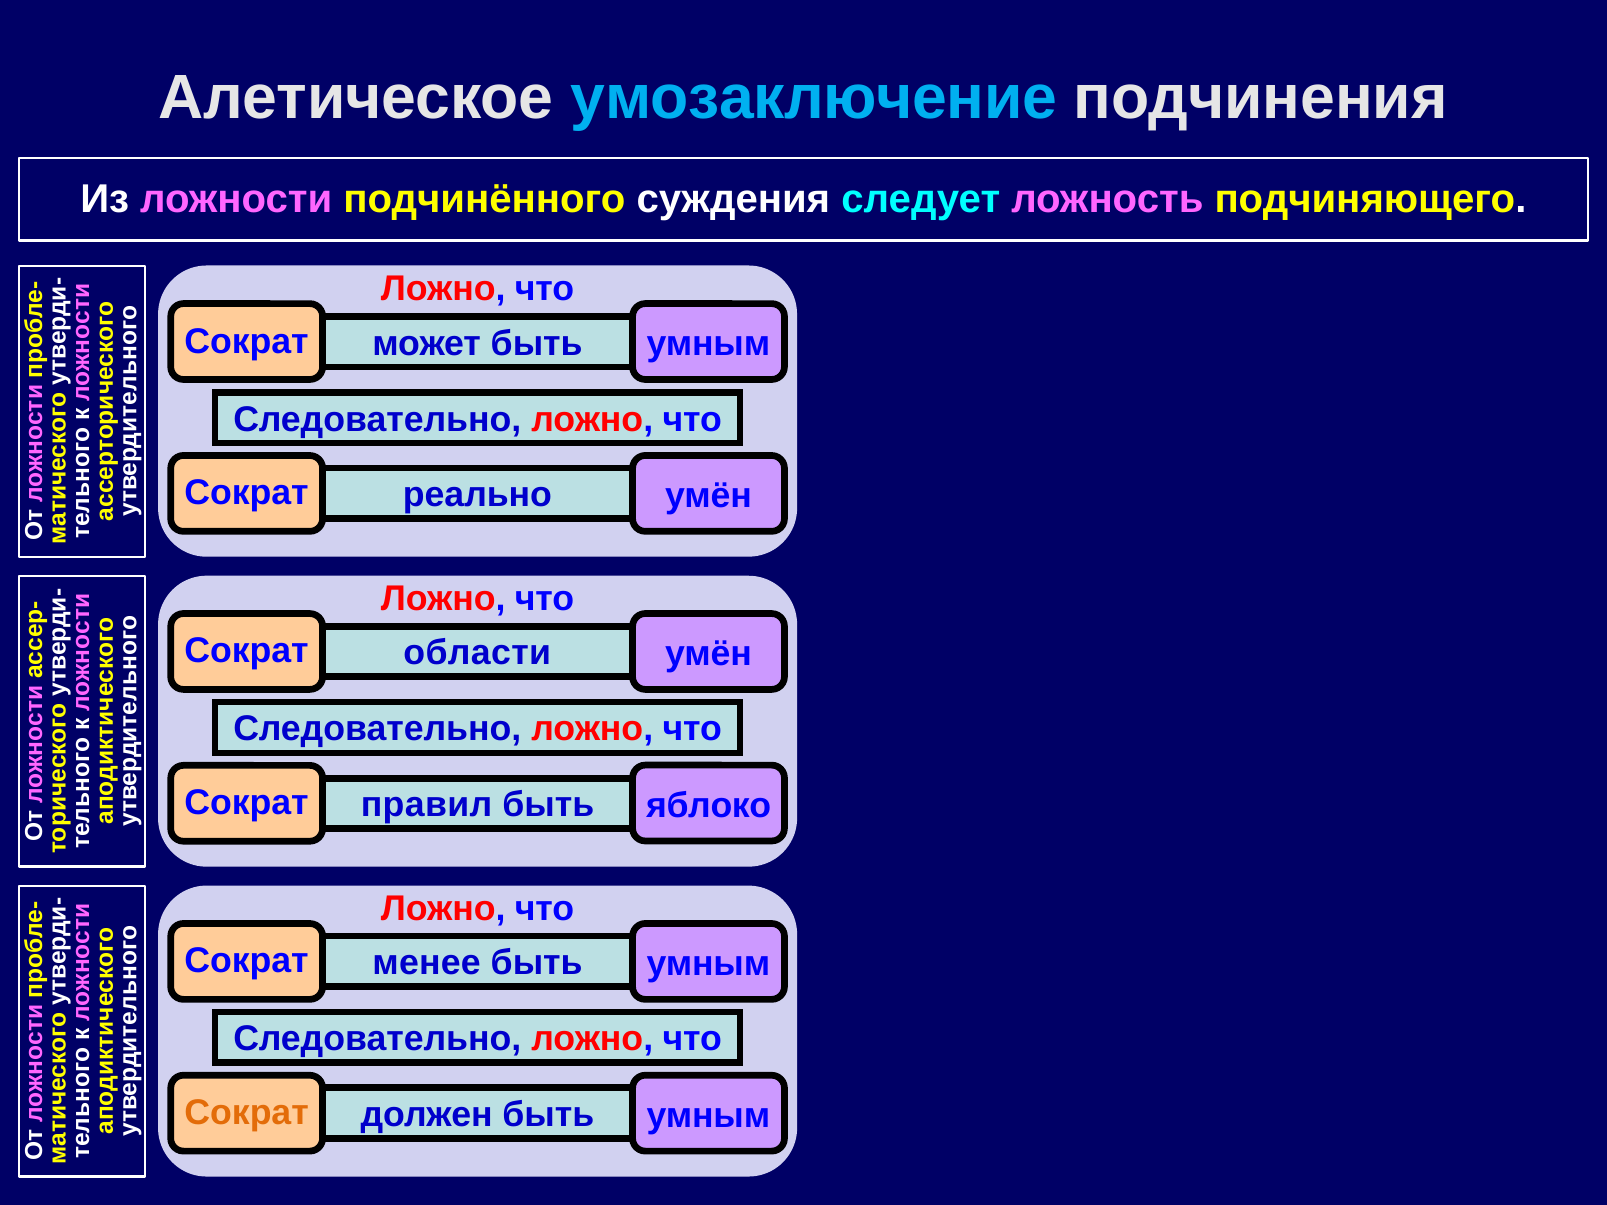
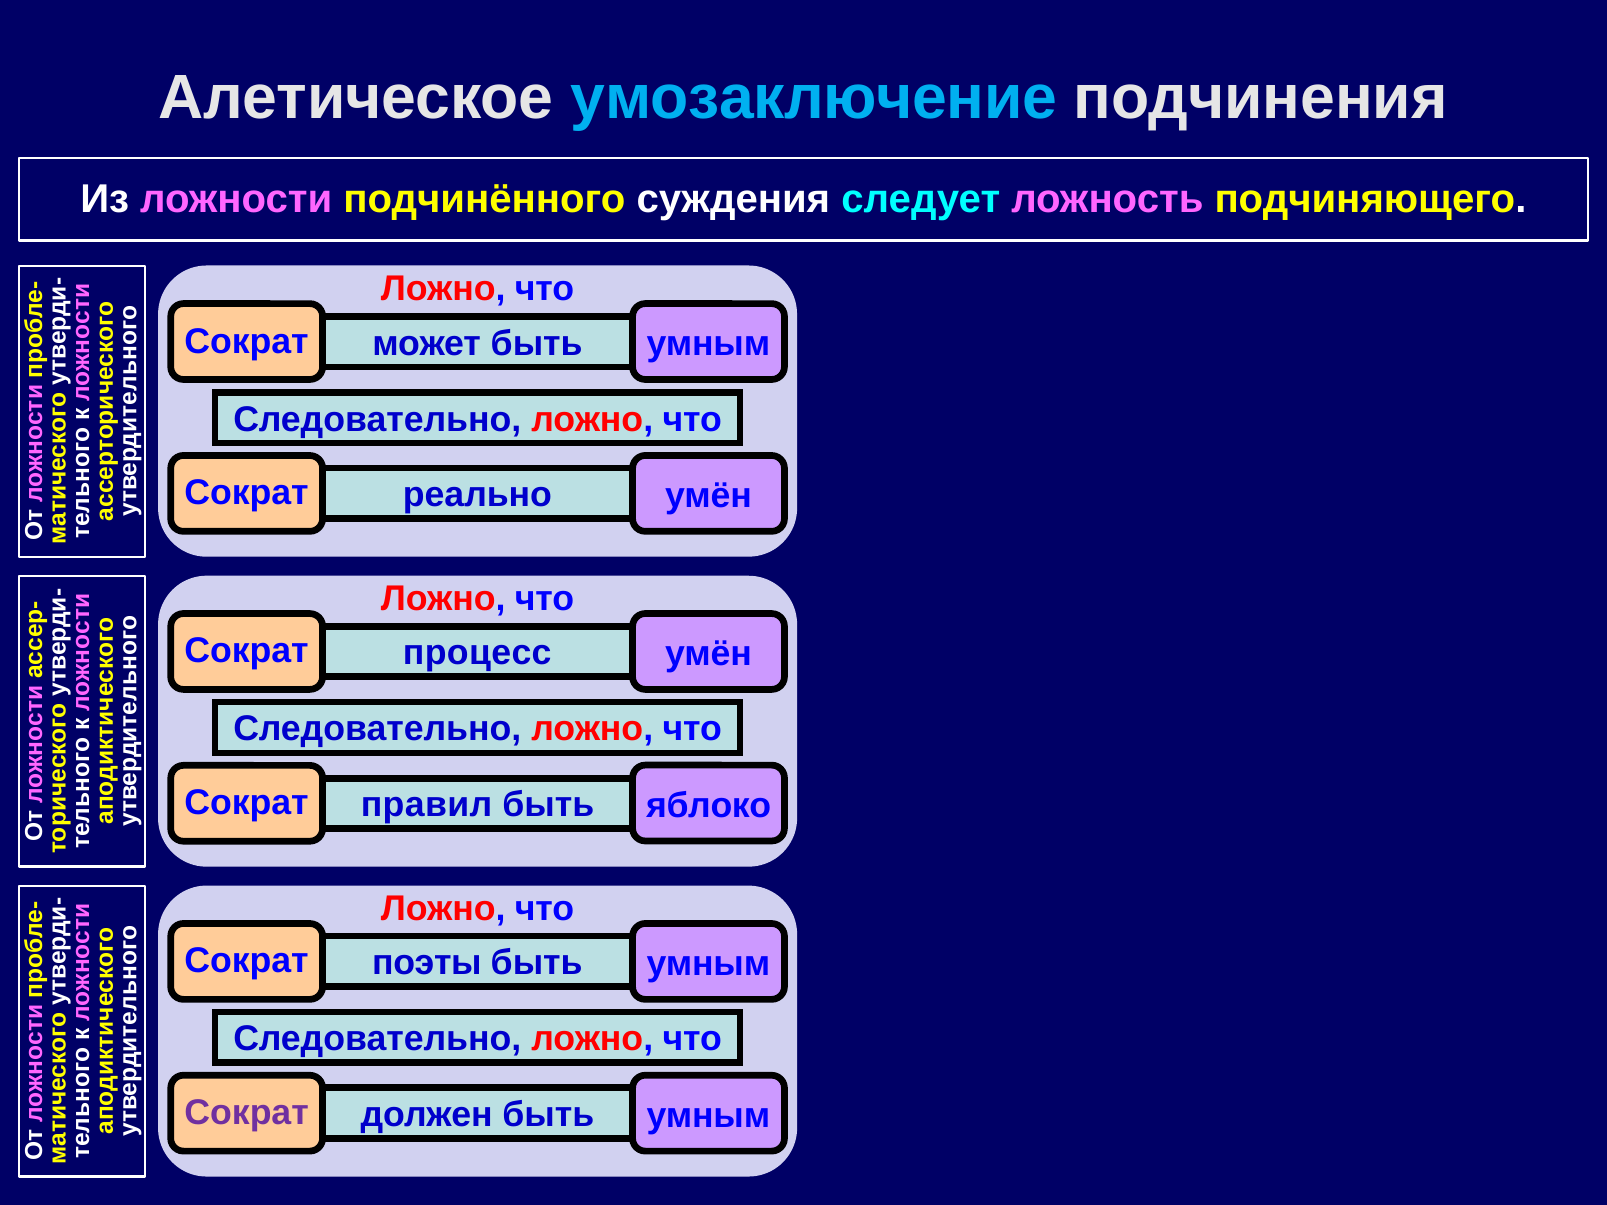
области: области -> процесс (477, 653)
менее: менее -> поэты (427, 963)
Сократ colour: orange -> purple (247, 1113)
